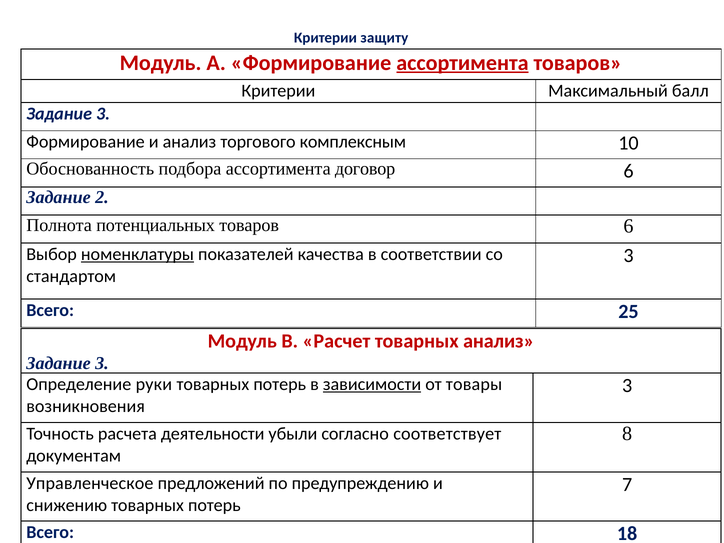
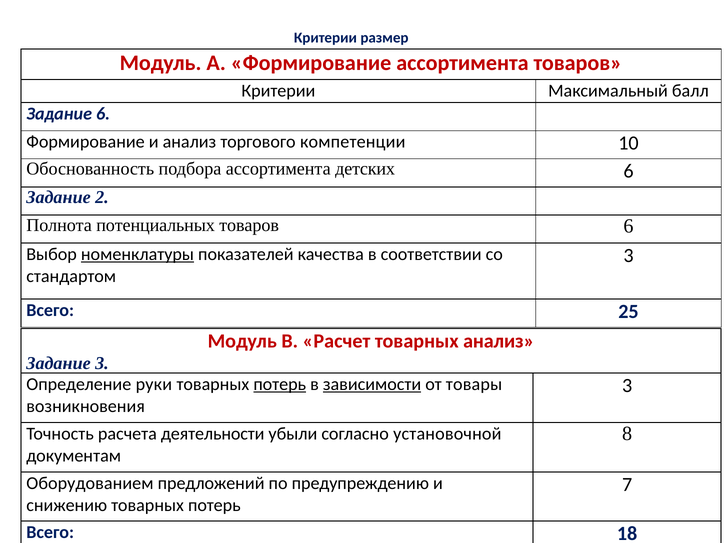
защиту: защиту -> размер (384, 38)
ассортимента underline: present -> none (462, 63)
3: 3 -> 6 (103, 114)
комплексным: комплексным -> компетенции (353, 142)
договор: договор -> детских (365, 169)
потерь underline: none -> present (280, 384)
соответствует: соответствует -> установочной (447, 434)
Управленческое: Управленческое -> Оборудованием (90, 483)
